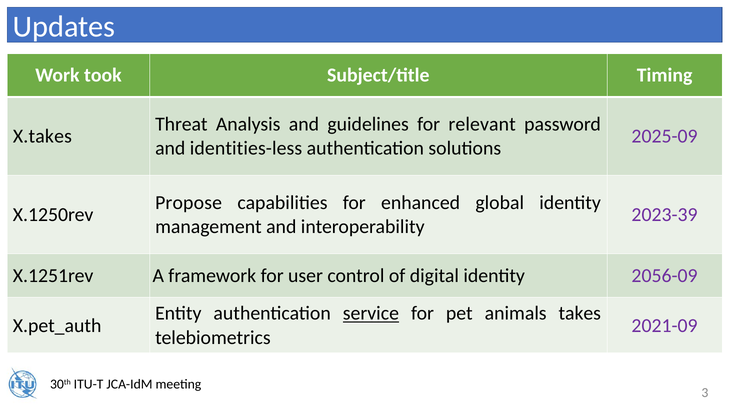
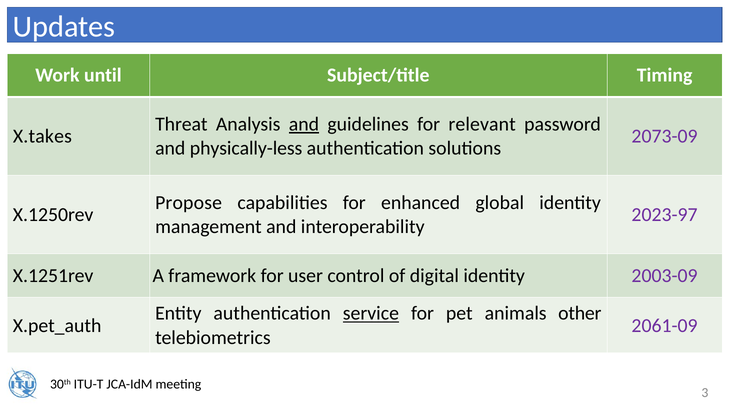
took: took -> until (103, 75)
and underline: none -> present (304, 124)
2025-09: 2025-09 -> 2073-09 (665, 136)
identities-less: identities-less -> physically-less (246, 148)
2023-39: 2023-39 -> 2023-97 (665, 215)
2056-09: 2056-09 -> 2003-09 (665, 276)
takes: takes -> other (580, 313)
2021-09: 2021-09 -> 2061-09 (665, 325)
